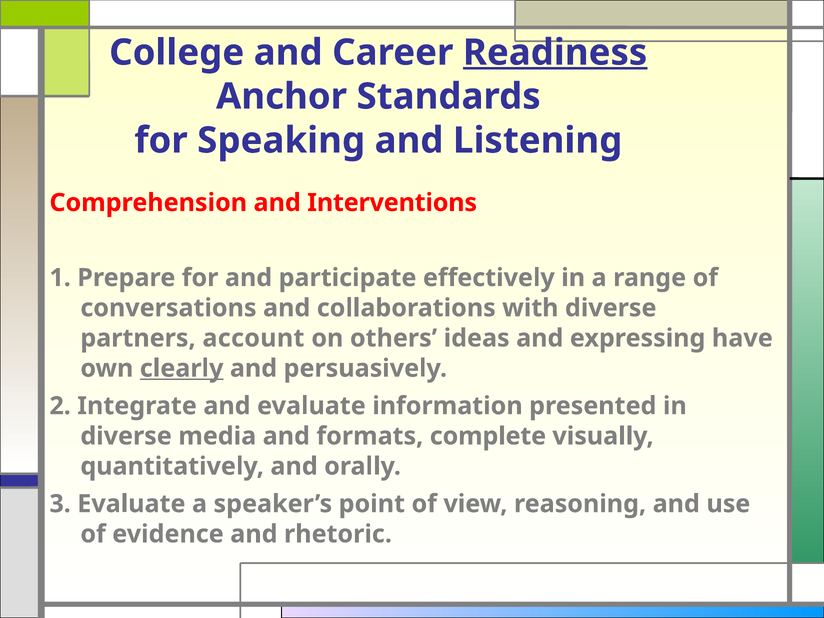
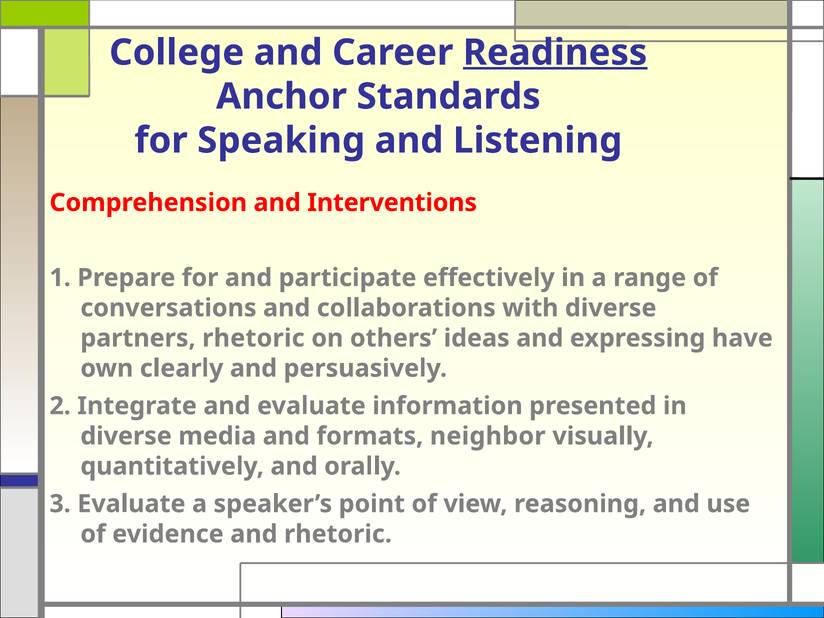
partners account: account -> rhetoric (253, 338)
clearly underline: present -> none (182, 368)
complete: complete -> neighbor (488, 436)
